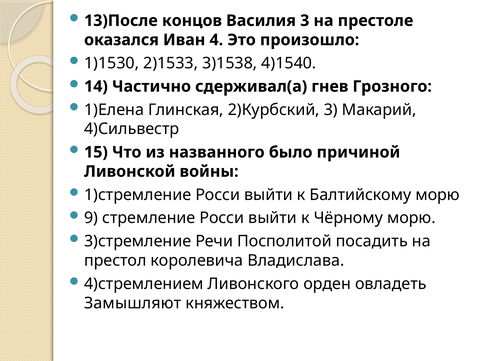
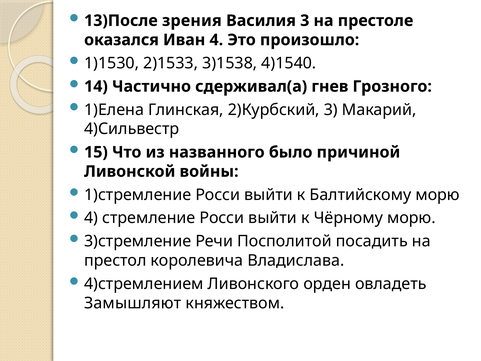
концов: концов -> зрения (192, 21)
9: 9 -> 4 (91, 218)
